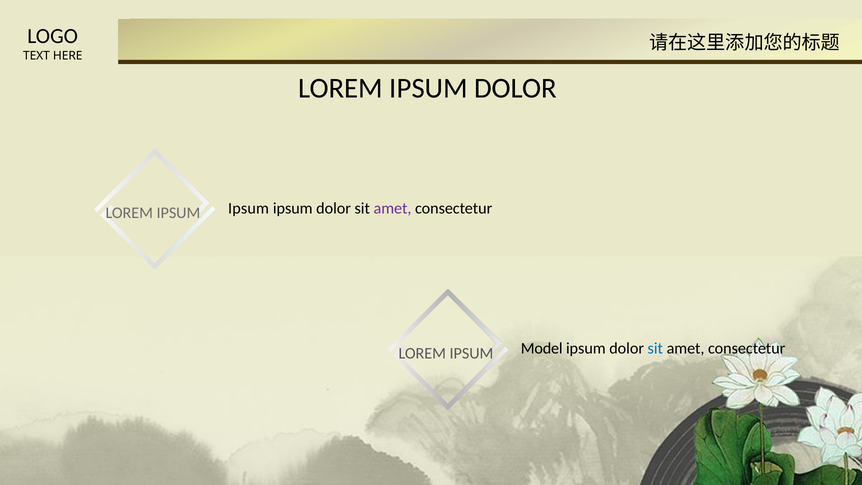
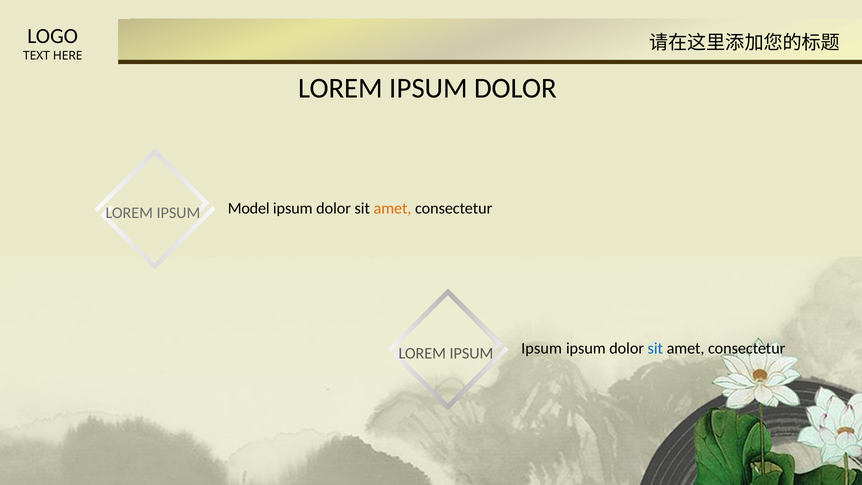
LOREM IPSUM Ipsum: Ipsum -> Model (249, 208)
amet colour: purple -> orange (393, 208)
LOREM IPSUM Model: Model -> Ipsum (542, 349)
